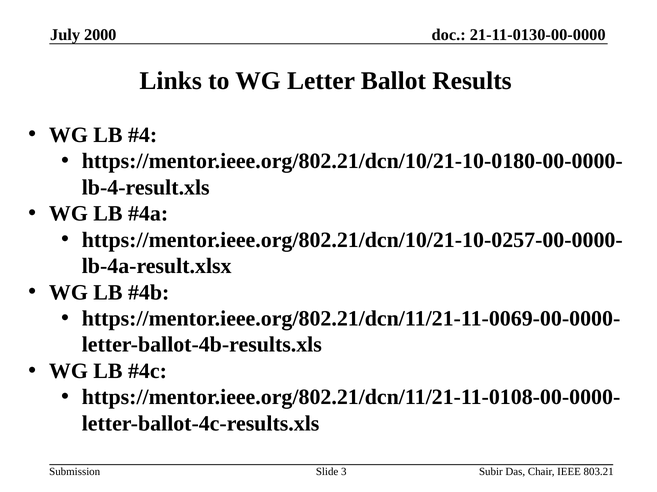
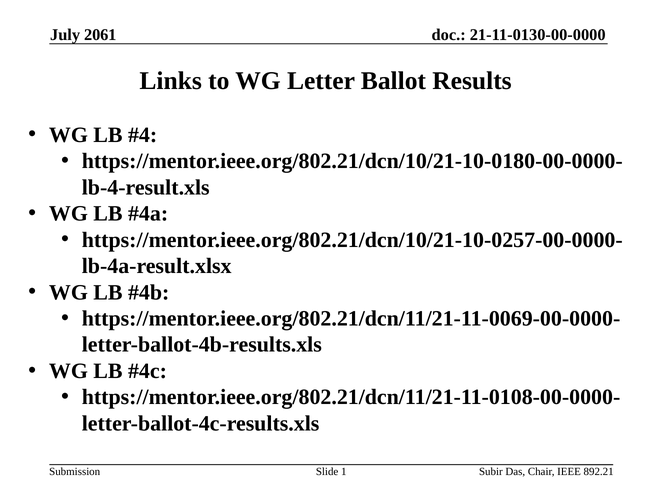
2000: 2000 -> 2061 (100, 35)
3: 3 -> 1 (344, 473)
803.21: 803.21 -> 892.21 (599, 473)
